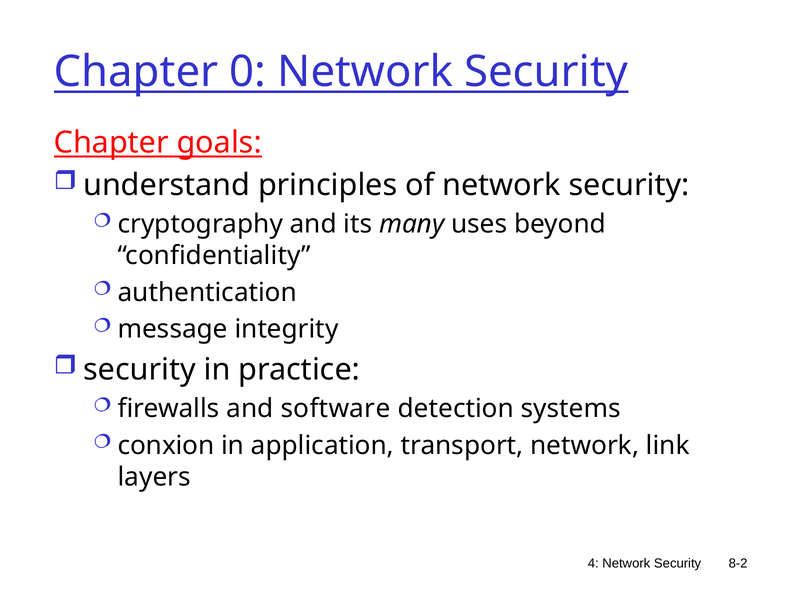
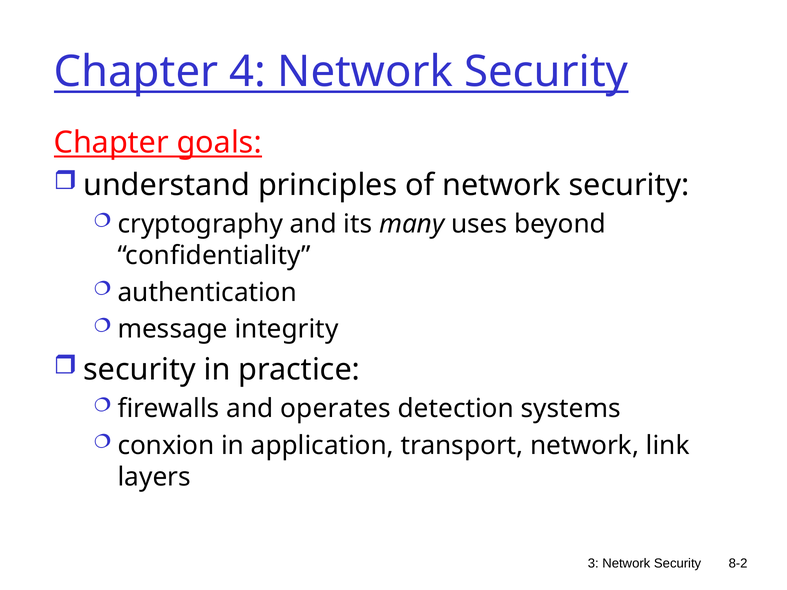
0: 0 -> 4 (248, 72)
software: software -> operates (335, 409)
4: 4 -> 3 (593, 564)
